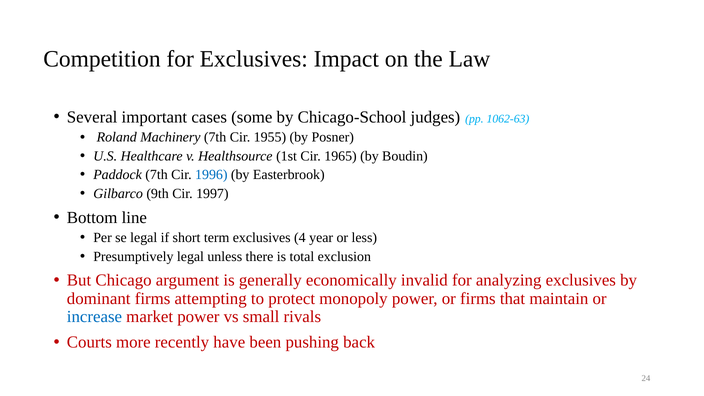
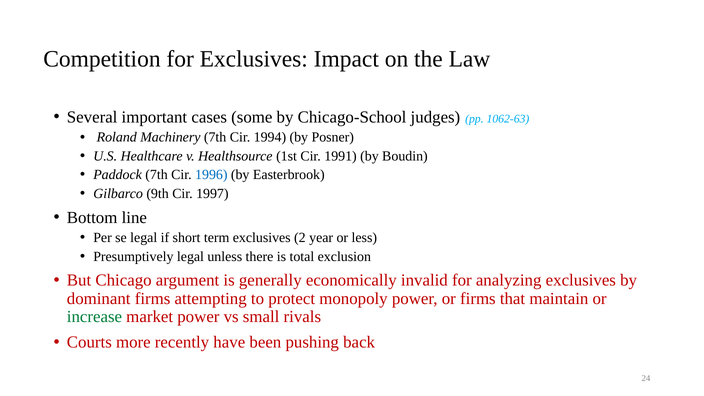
1955: 1955 -> 1994 (270, 137)
1965: 1965 -> 1991 (341, 156)
4: 4 -> 2 (300, 238)
increase colour: blue -> green (94, 317)
